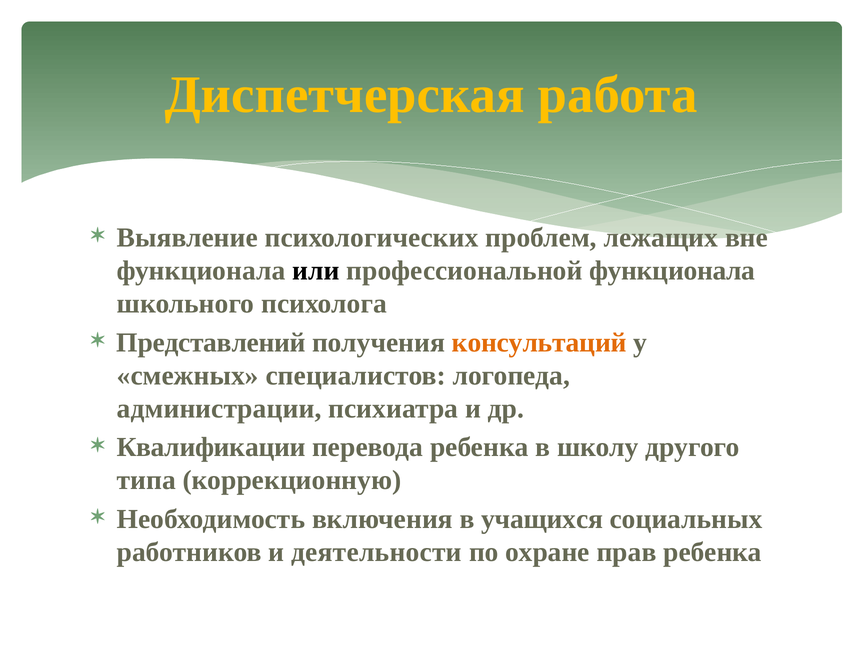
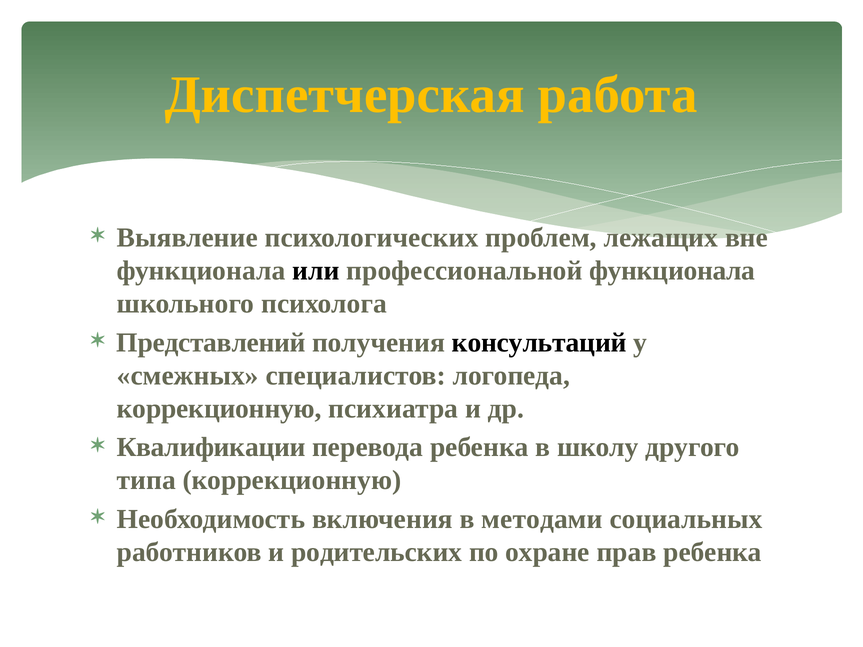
консультаций colour: orange -> black (539, 343)
администрации: администрации -> коррекционную (219, 409)
учащихся: учащихся -> методами (542, 519)
деятельности: деятельности -> родительских (377, 552)
